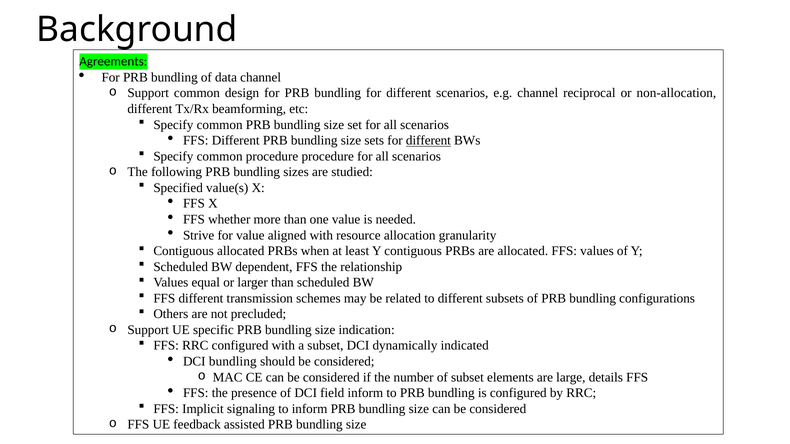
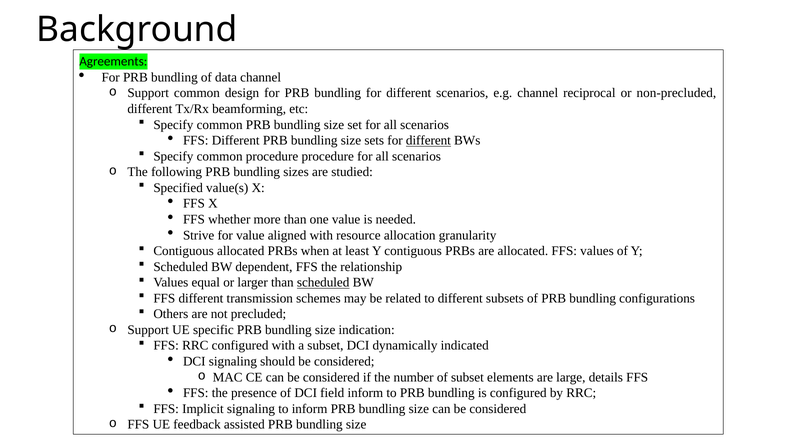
non-allocation: non-allocation -> non-precluded (676, 93)
scheduled underline: none -> present (323, 283)
DCI bundling: bundling -> signaling (233, 362)
